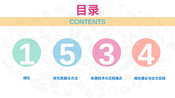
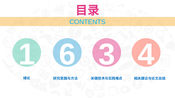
5: 5 -> 6 (67, 55)
